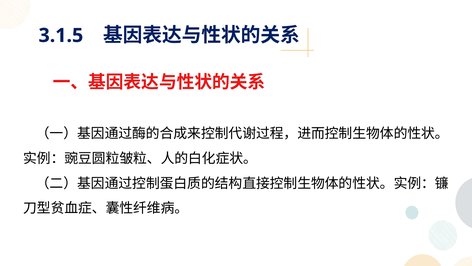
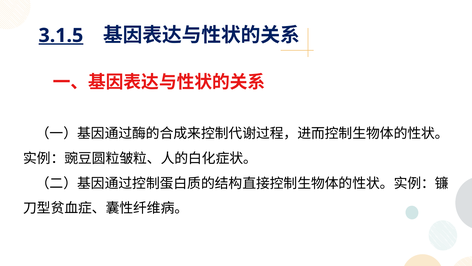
3.1.5 underline: none -> present (61, 35)
